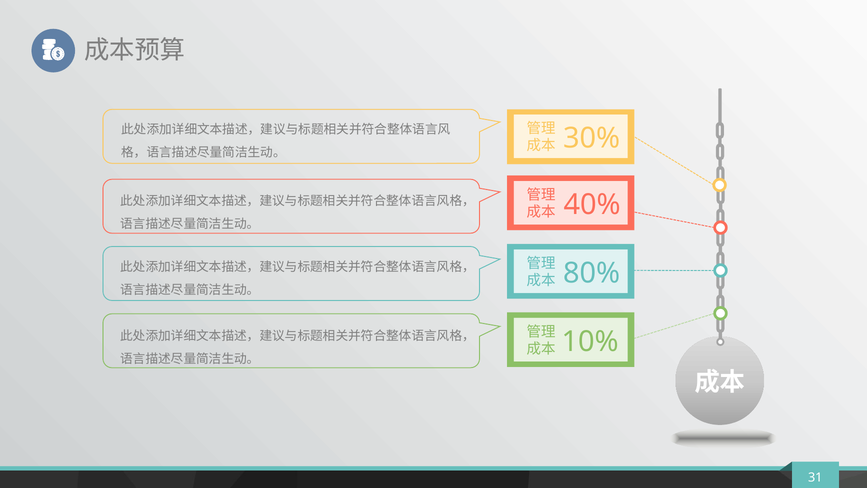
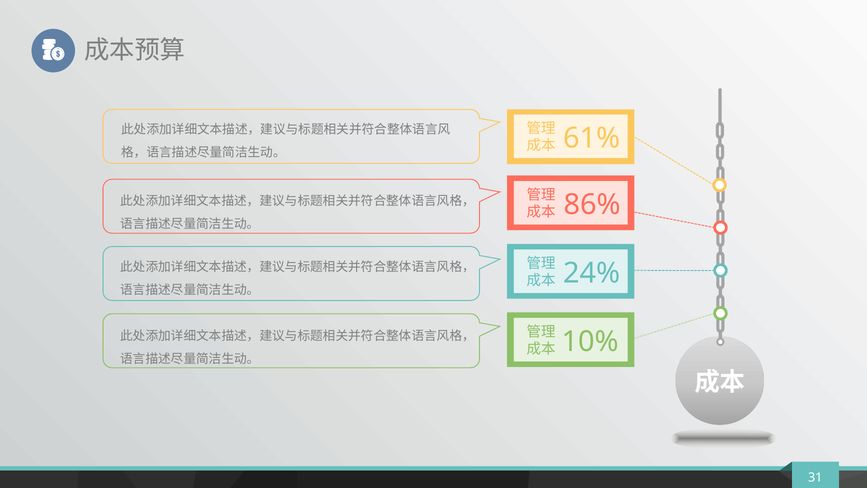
30%: 30% -> 61% (592, 138)
40%: 40% -> 86% (592, 204)
80%: 80% -> 24% (592, 273)
